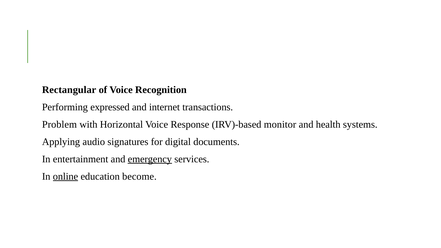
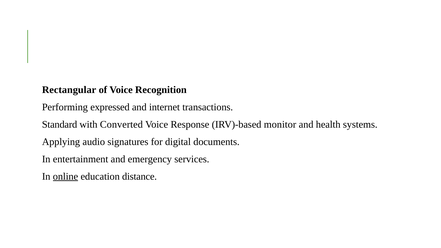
Problem: Problem -> Standard (60, 124)
Horizontal: Horizontal -> Converted (121, 124)
emergency underline: present -> none (150, 159)
become: become -> distance (140, 176)
